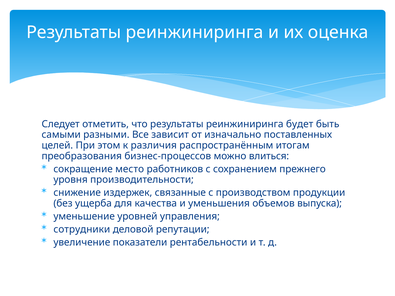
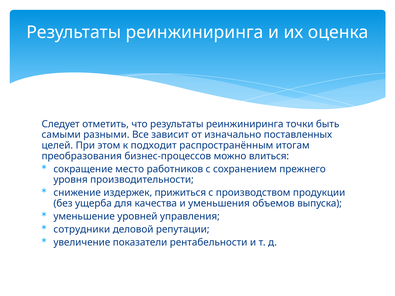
будет: будет -> точки (300, 124)
различия: различия -> подходит (154, 146)
связанные: связанные -> прижиться (180, 193)
